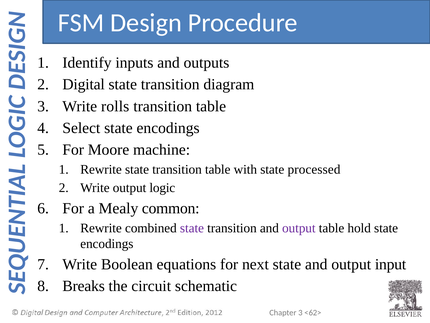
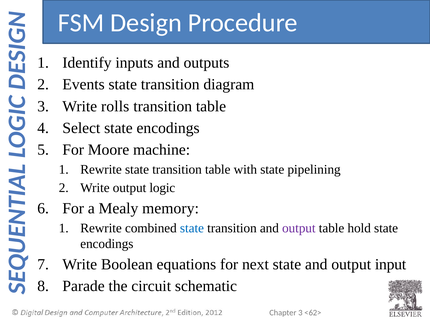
Digital: Digital -> Events (84, 84)
processed: processed -> pipelining (314, 169)
common: common -> memory (171, 208)
state colour: purple -> blue (192, 228)
Breaks: Breaks -> Parade (84, 286)
